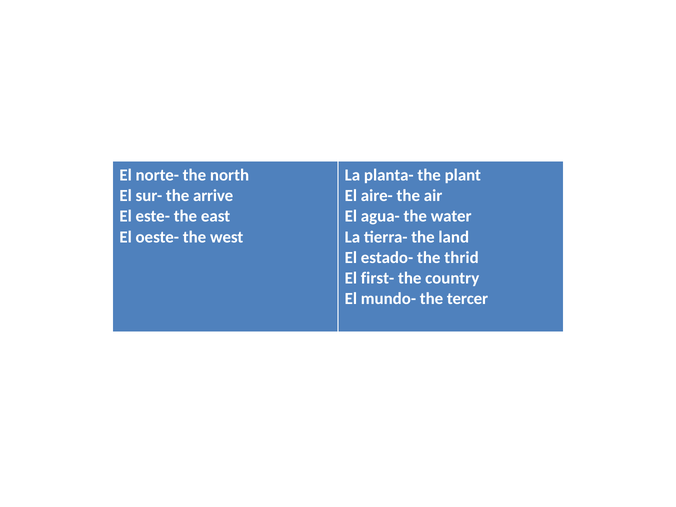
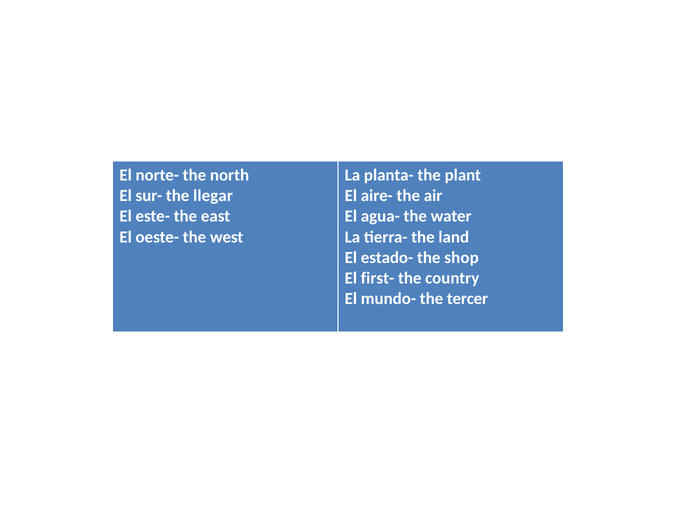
arrive: arrive -> llegar (213, 196)
thrid: thrid -> shop (462, 258)
